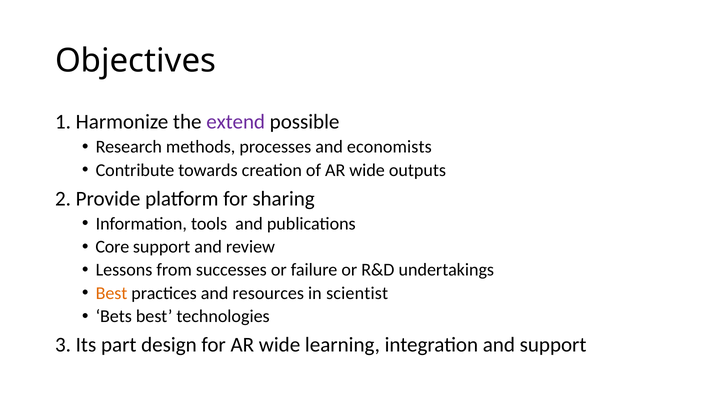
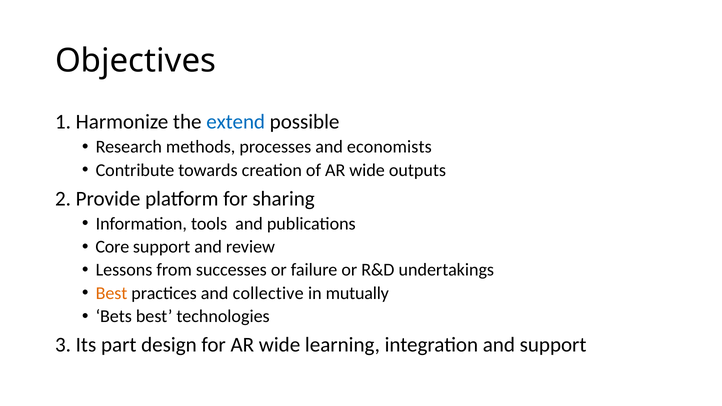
extend colour: purple -> blue (236, 122)
resources: resources -> collective (268, 293)
scientist: scientist -> mutually (357, 293)
